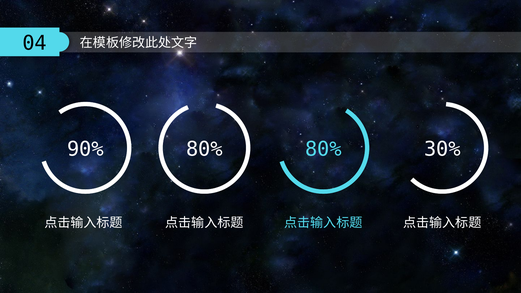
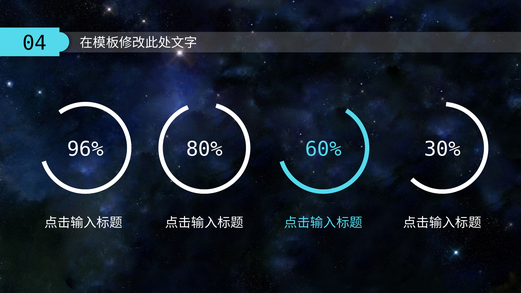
90%: 90% -> 96% (85, 149)
80% 80%: 80% -> 60% (323, 149)
